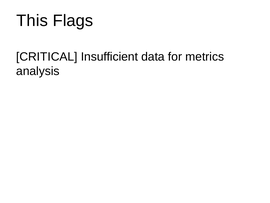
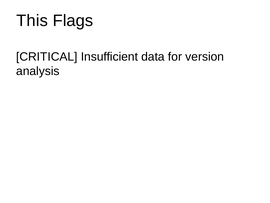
metrics: metrics -> version (205, 57)
